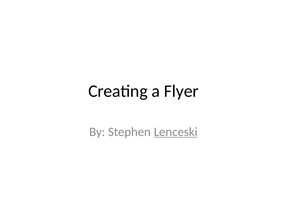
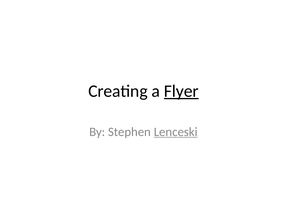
Flyer underline: none -> present (181, 91)
